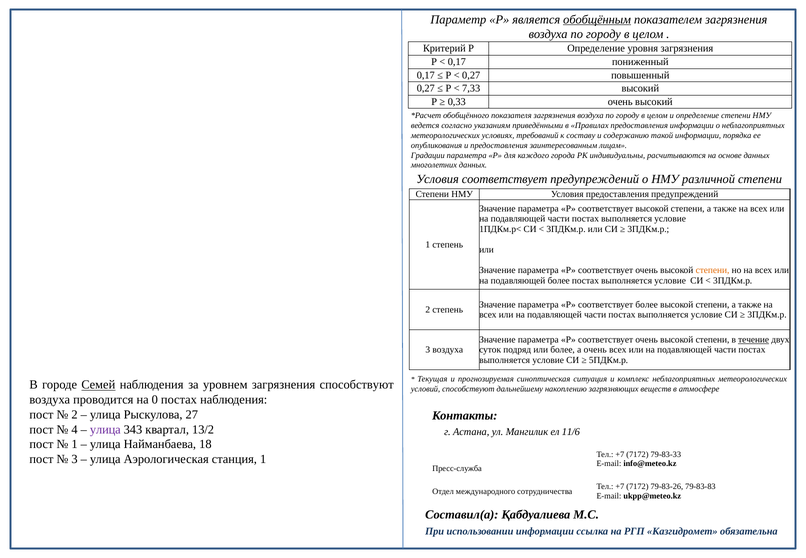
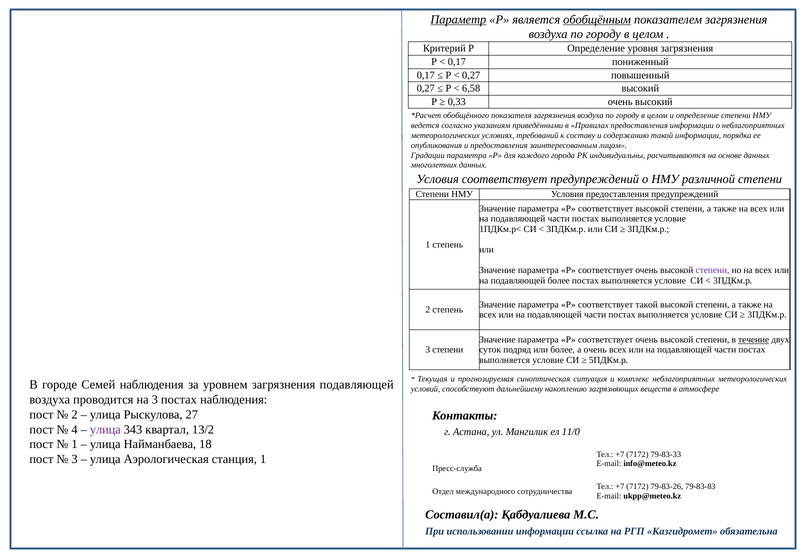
Параметр underline: none -> present (458, 19)
7,33: 7,33 -> 6,58 (471, 88)
степени colour: orange -> purple (713, 270)
соответствует более: более -> такой (647, 304)
3 воздуха: воздуха -> степени (448, 350)
Семей underline: present -> none (98, 385)
загрязнения способствуют: способствуют -> подавляющей (357, 385)
на 0: 0 -> 3 (155, 400)
11/6: 11/6 -> 11/0 (571, 432)
